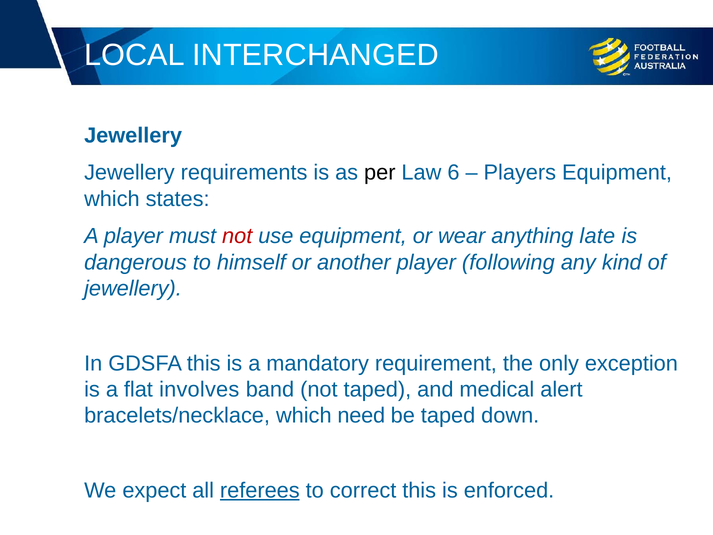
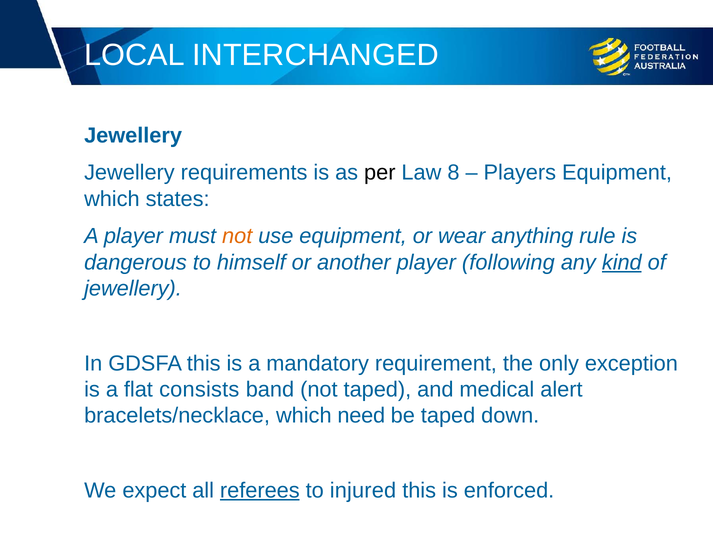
6: 6 -> 8 (453, 173)
not colour: red -> orange (237, 236)
late: late -> rule (597, 236)
kind underline: none -> present (622, 262)
involves: involves -> consists (199, 389)
correct: correct -> injured (363, 490)
